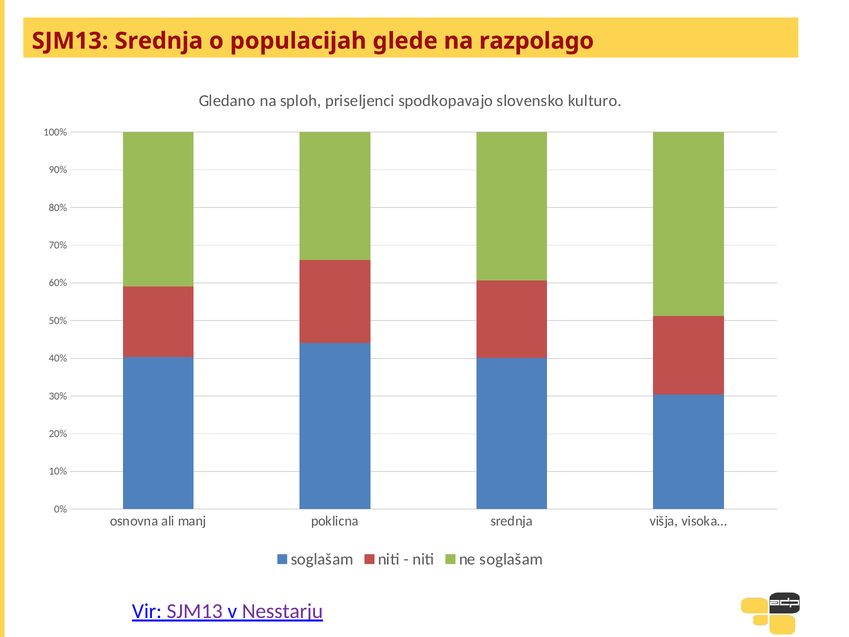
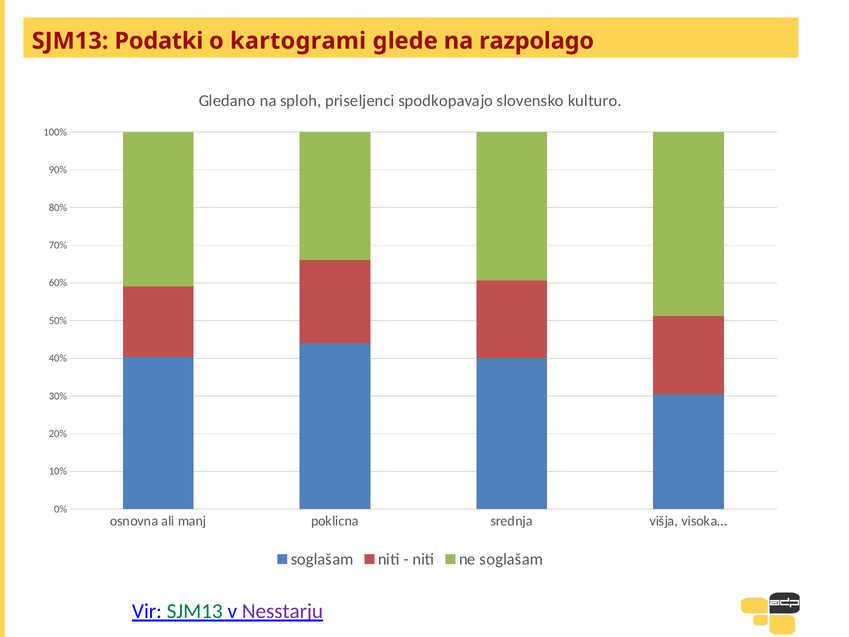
SJM13 Srednja: Srednja -> Podatki (159, 41)
populacijah: populacijah -> kartogrami (298, 41)
SJM13 colour: purple -> green (195, 611)
